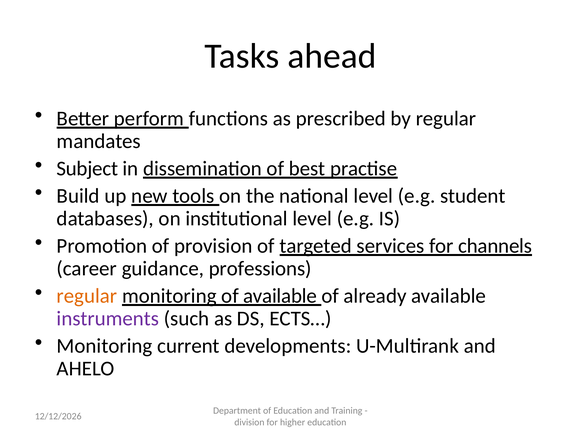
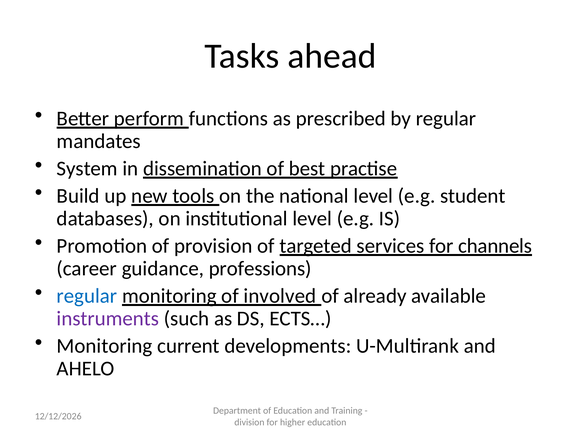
Subject: Subject -> System (87, 169)
regular colour: orange -> blue (87, 296)
of available: available -> involved (280, 296)
